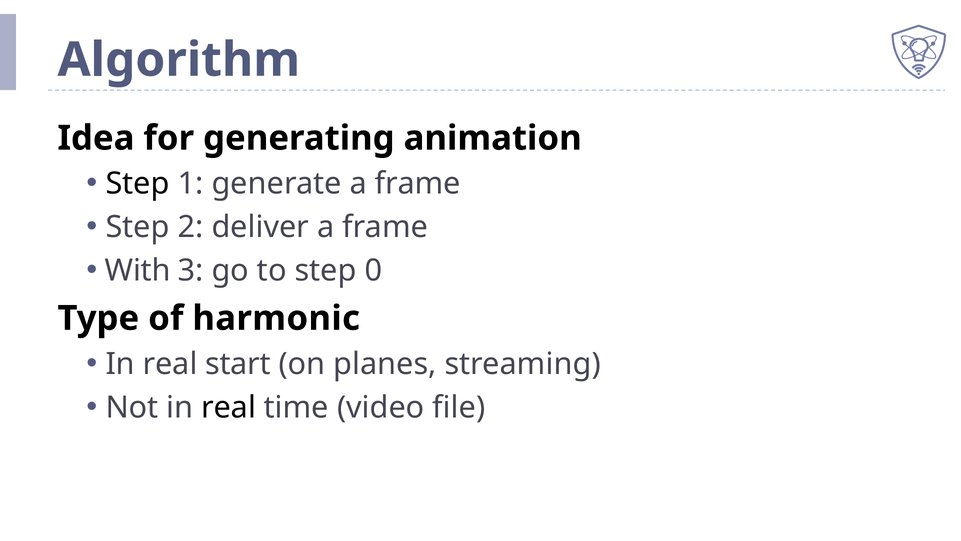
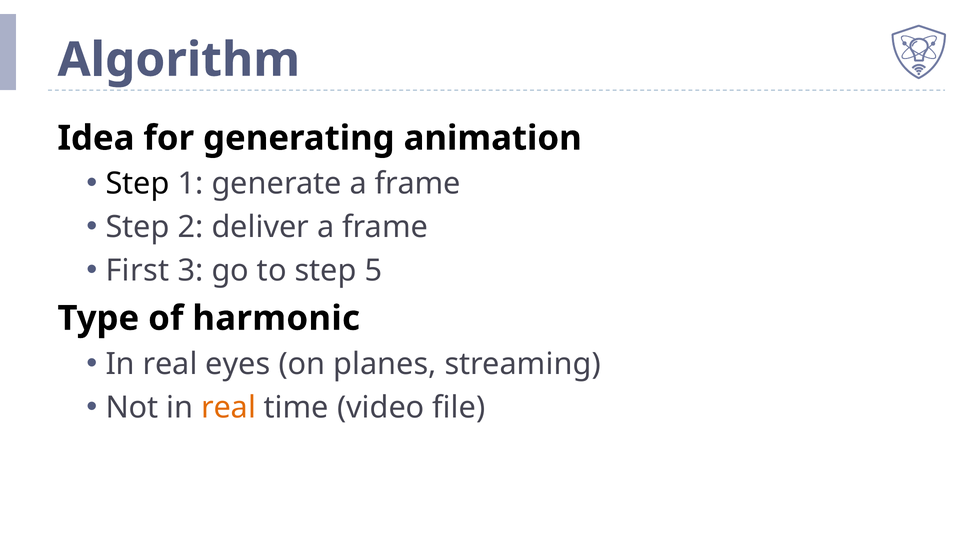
With: With -> First (137, 271)
0: 0 -> 5 (373, 271)
start: start -> eyes (238, 364)
real colour: black -> orange (229, 407)
